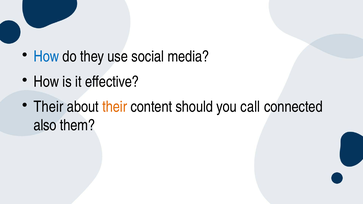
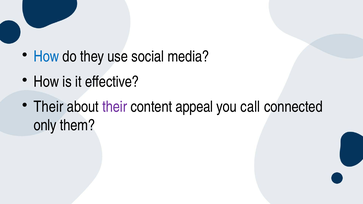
their colour: orange -> purple (115, 107)
should: should -> appeal (194, 107)
also: also -> only (45, 125)
